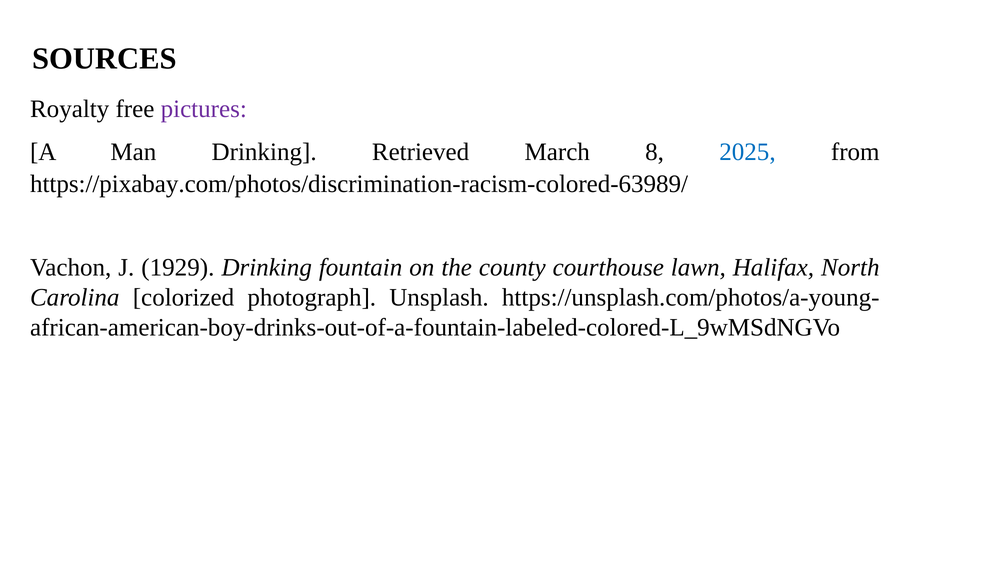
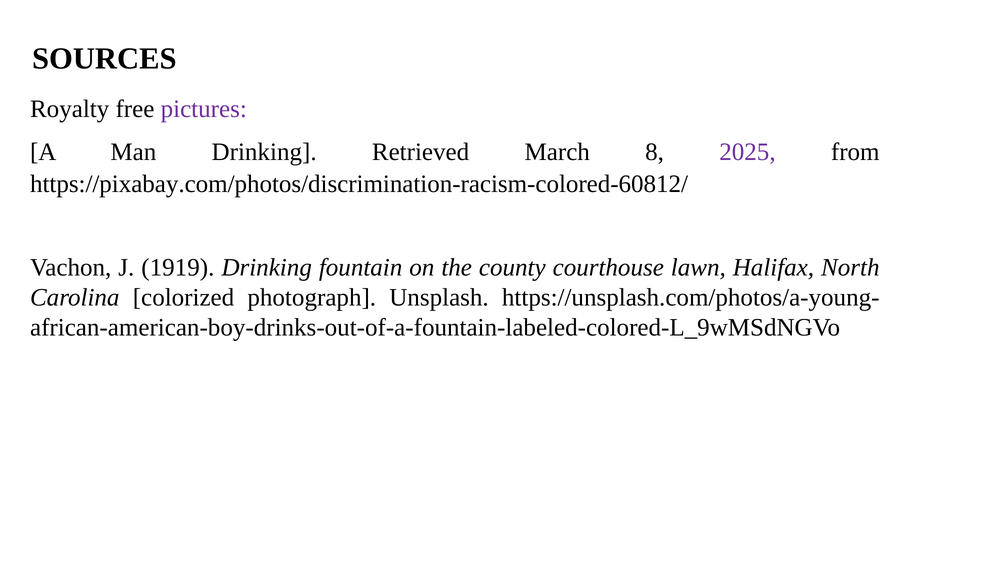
2025 colour: blue -> purple (747, 152)
https://pixabay.com/photos/discrimination-racism-colored-63989/: https://pixabay.com/photos/discrimination-racism-colored-63989/ -> https://pixabay.com/photos/discrimination-racism-colored-60812/ (359, 184)
1929: 1929 -> 1919 (178, 267)
